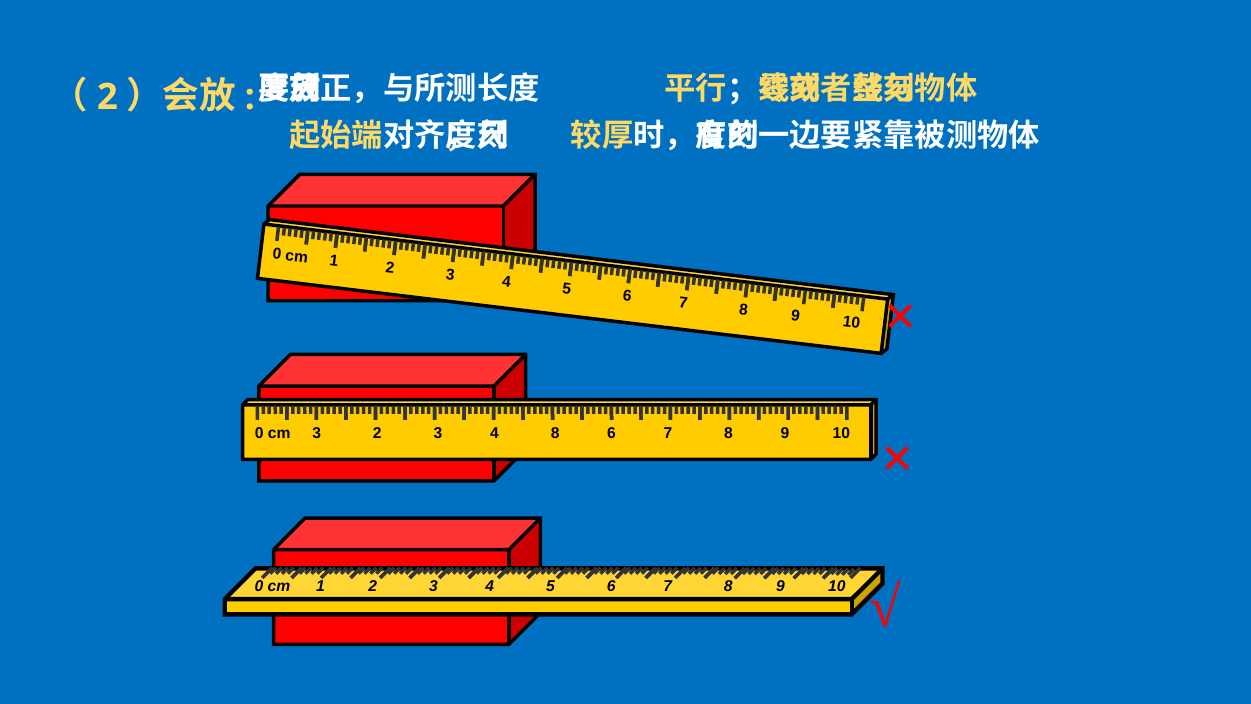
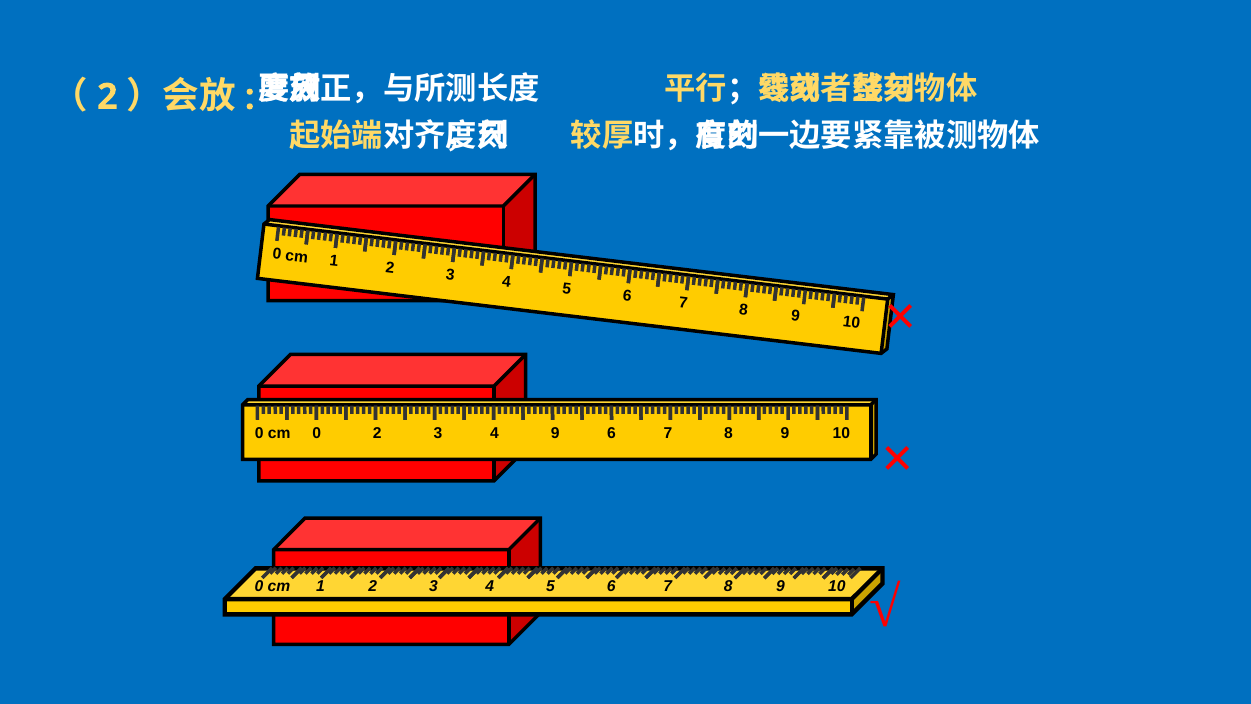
cm 3: 3 -> 0 (317, 433)
4 8: 8 -> 9 (555, 433)
